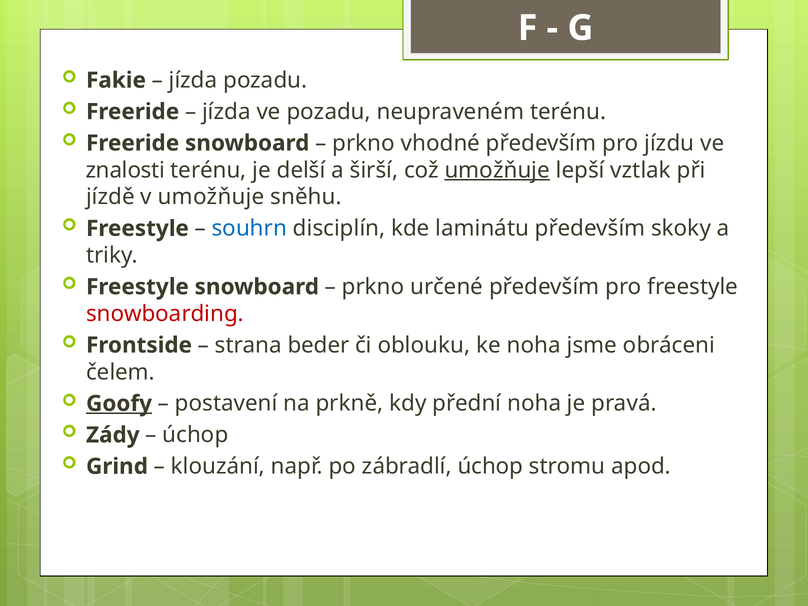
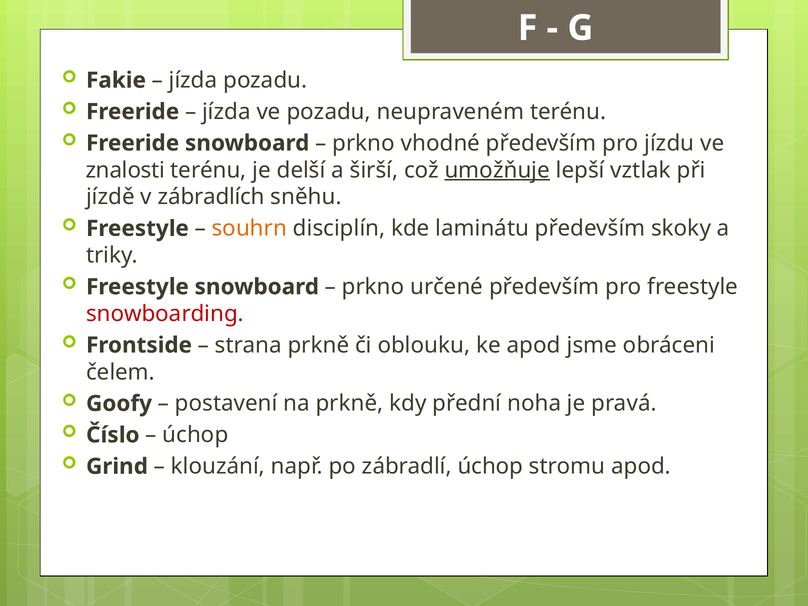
v umožňuje: umožňuje -> zábradlích (211, 197)
souhrn colour: blue -> orange (249, 228)
strana beder: beder -> prkně (318, 345)
ke noha: noha -> apod (534, 345)
Goofy underline: present -> none (119, 404)
Zády: Zády -> Číslo (113, 435)
